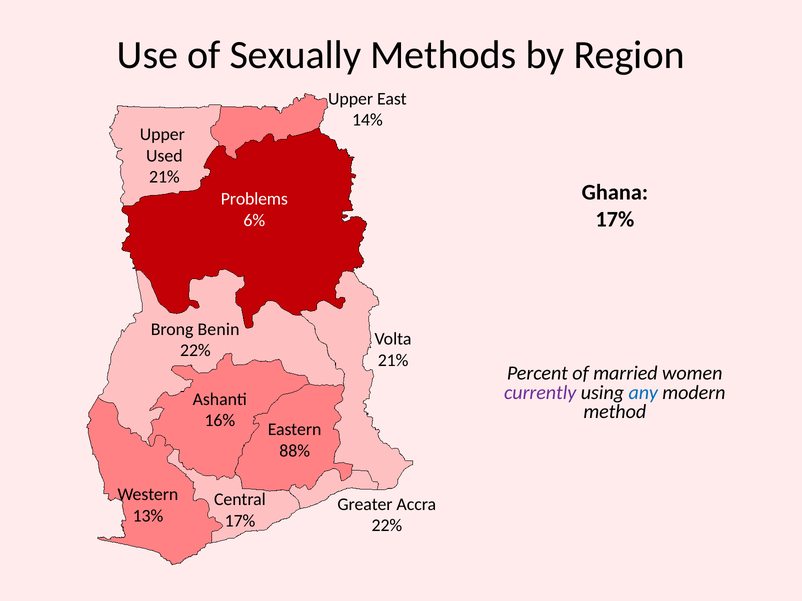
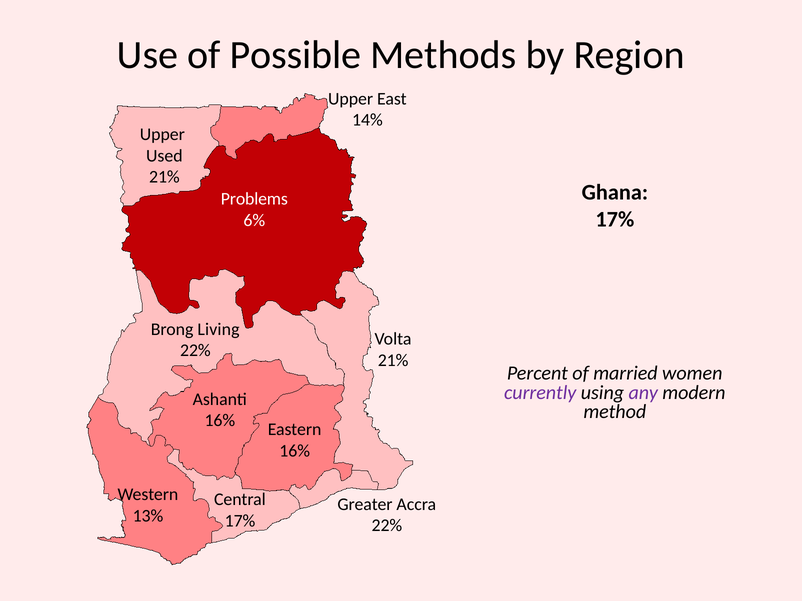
Sexually: Sexually -> Possible (295, 55)
Benin: Benin -> Living (219, 330)
any colour: blue -> purple (643, 393)
88%: 88% -> 16% (295, 451)
